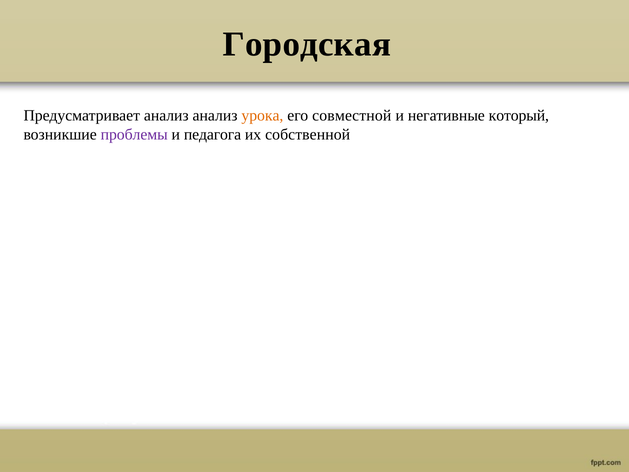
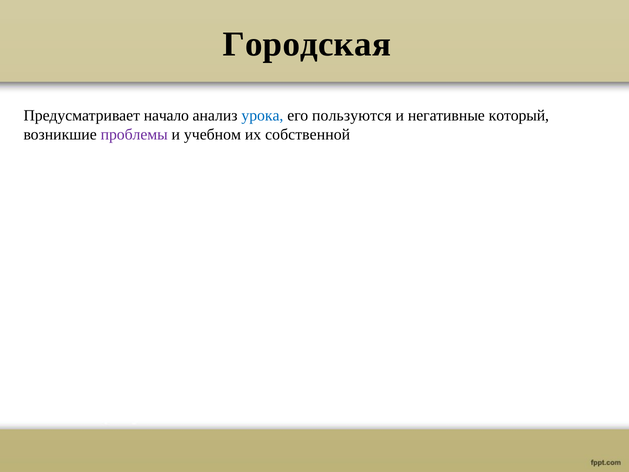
Предусматривает анализ: анализ -> начало (166, 116)
урока colour: orange -> blue (262, 116)
совместной: совместной -> пользуются (352, 116)
педагога: педагога -> учебном (212, 135)
